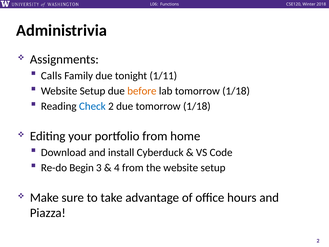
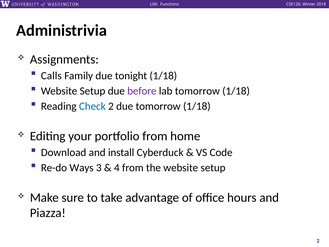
tonight 1/11: 1/11 -> 1/18 (163, 76)
before colour: orange -> purple (142, 91)
Begin: Begin -> Ways (82, 168)
